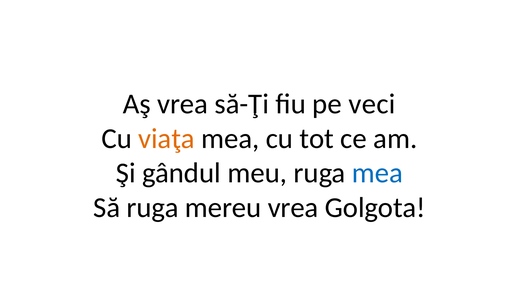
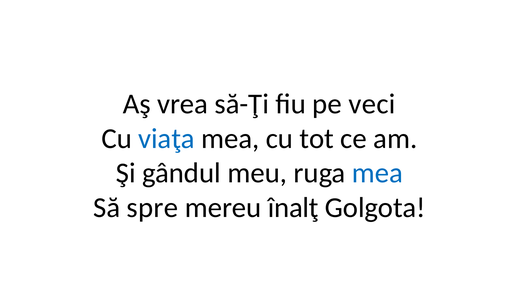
viaţa colour: orange -> blue (166, 138)
Să ruga: ruga -> spre (152, 208)
mereu vrea: vrea -> înalţ (293, 208)
